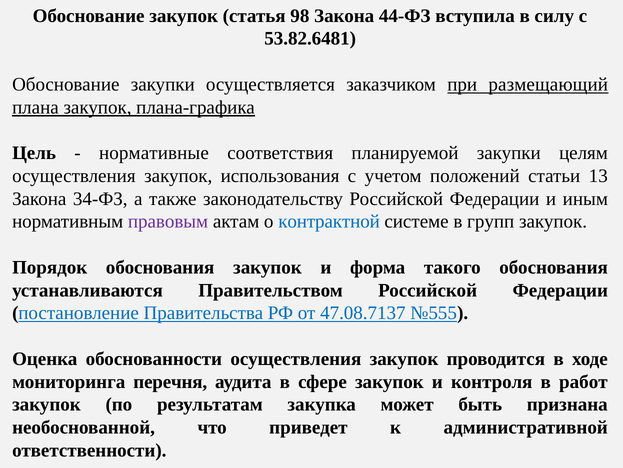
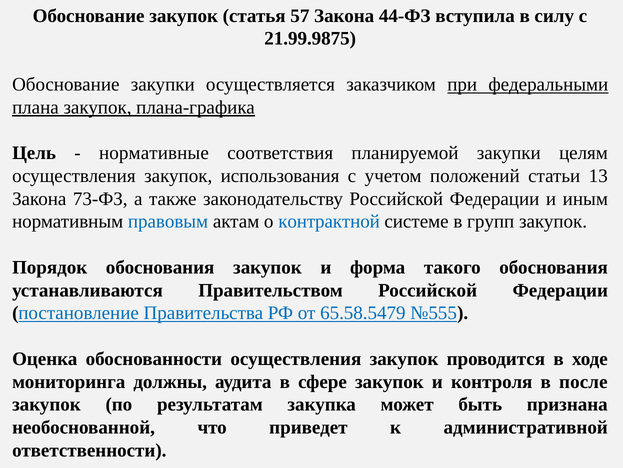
98: 98 -> 57 (300, 16)
53.82.6481: 53.82.6481 -> 21.99.9875 (310, 39)
размещающий: размещающий -> федеральными (548, 84)
34-ФЗ: 34-ФЗ -> 73-ФЗ (100, 198)
правовым colour: purple -> blue (168, 221)
47.08.7137: 47.08.7137 -> 65.58.5479 (363, 313)
перечня: перечня -> должны (170, 381)
работ: работ -> после (583, 381)
